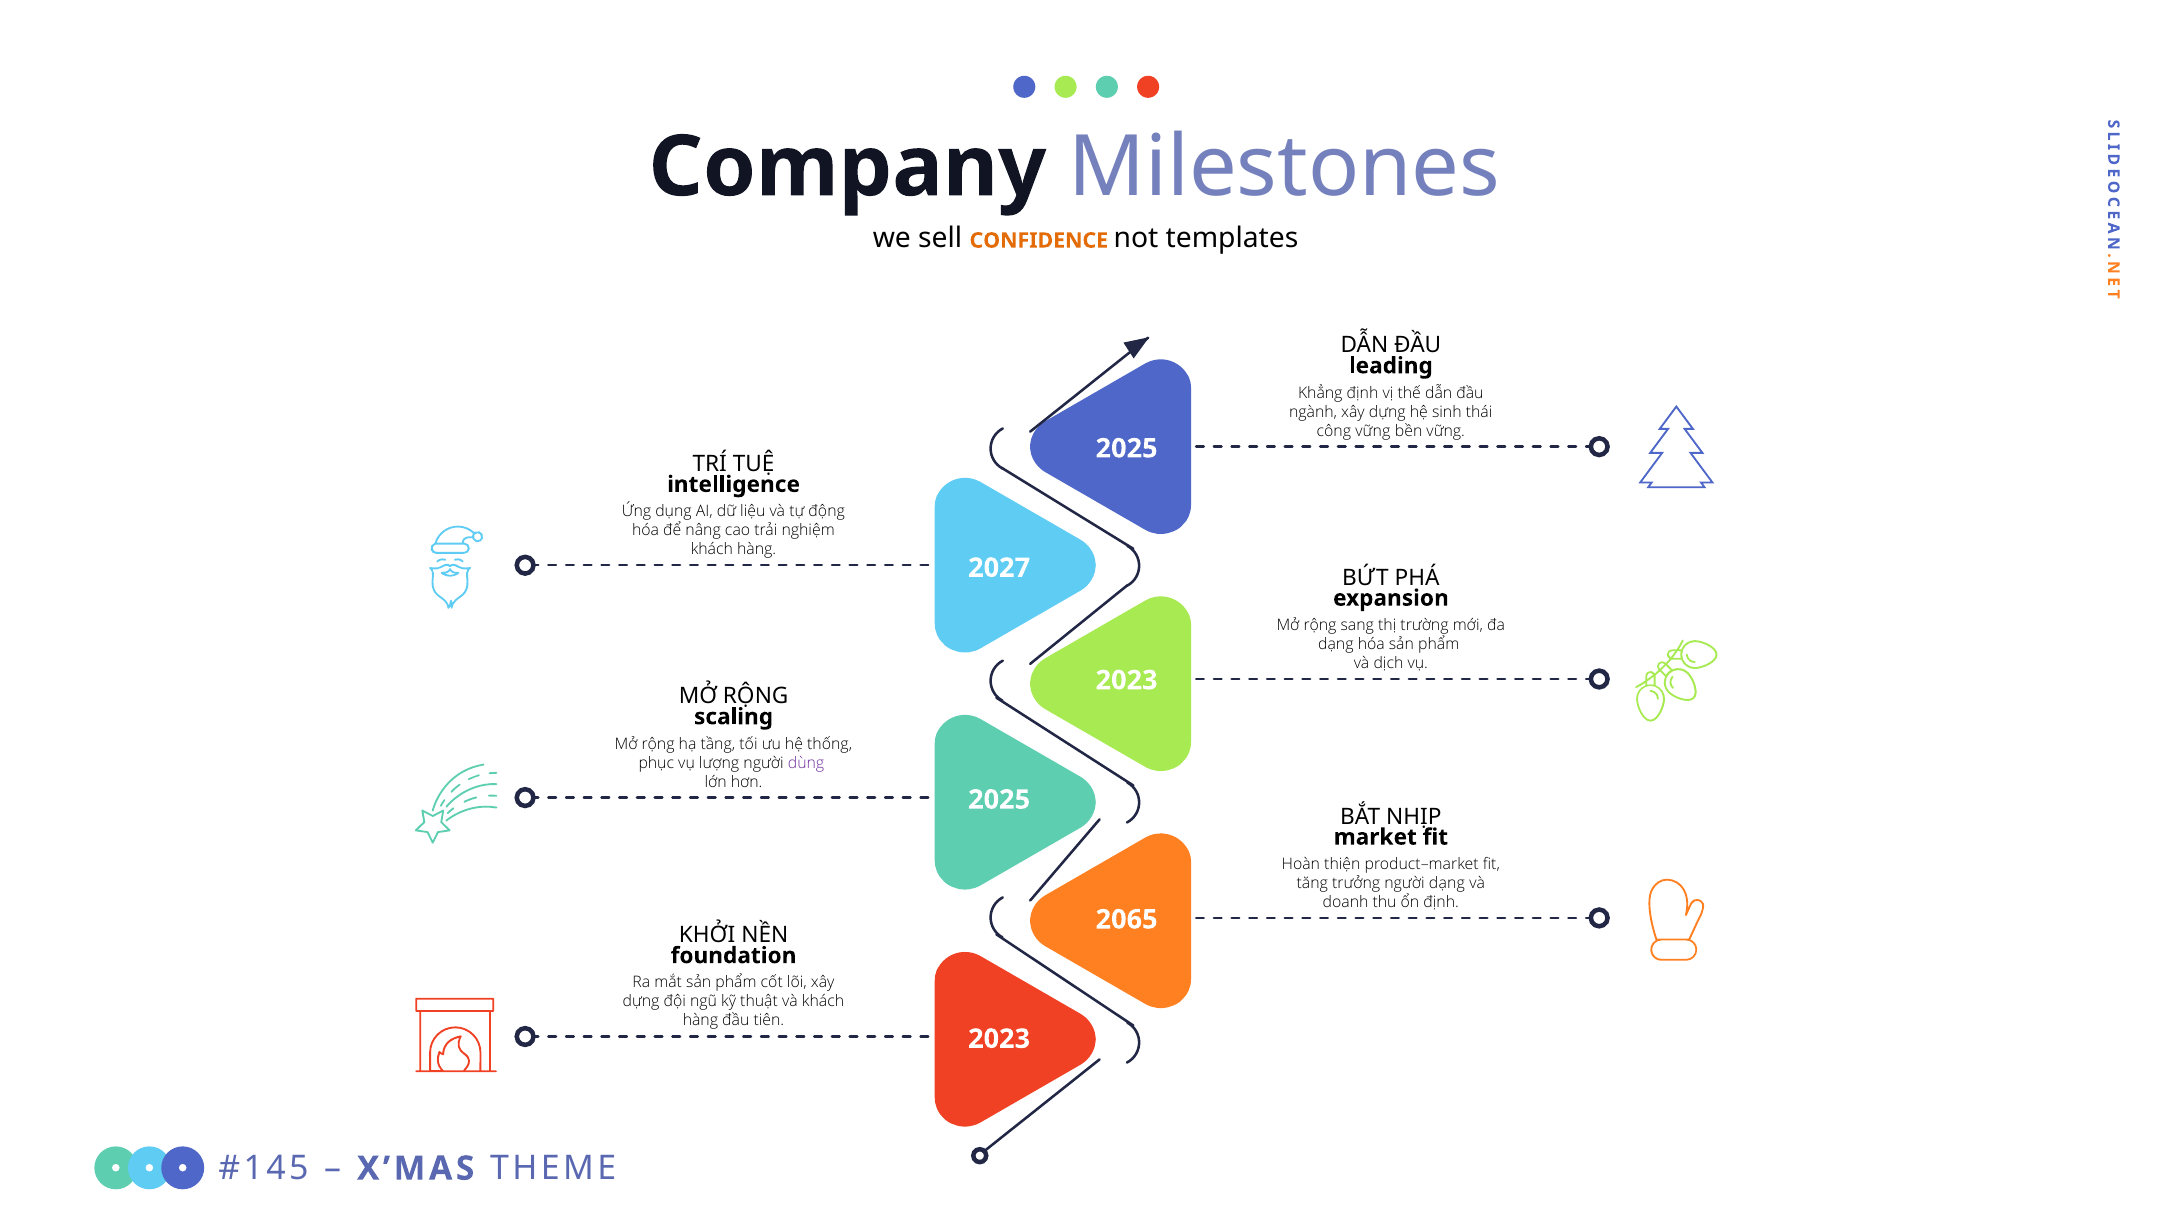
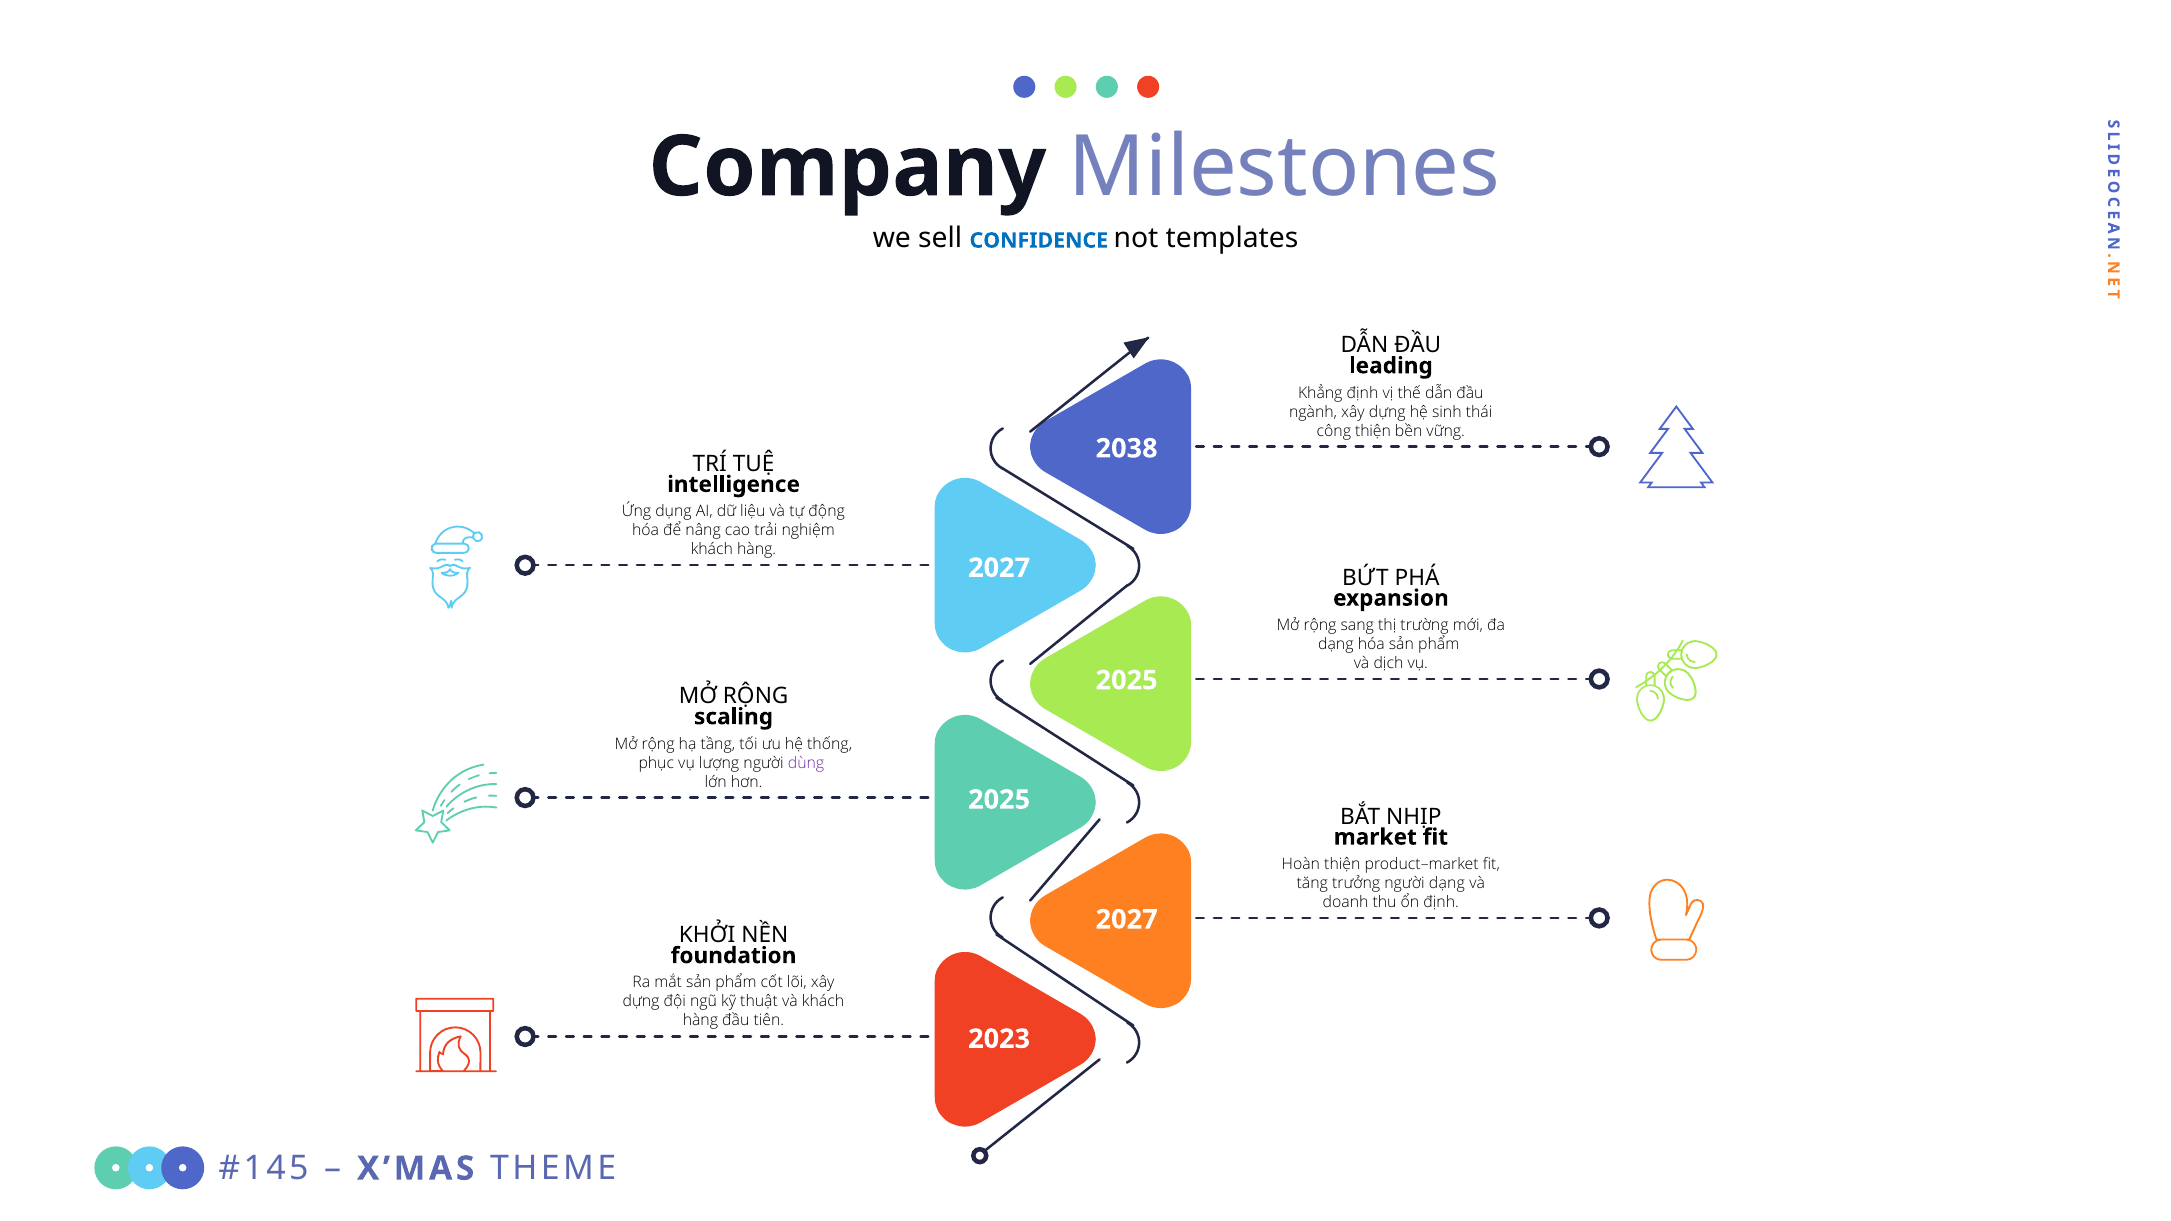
CONFIDENCE colour: orange -> blue (1039, 241)
công vững: vững -> thiện (1373, 431)
2025: 2025 -> 2038 (1127, 449)
2023: 2023 -> 2025 (1127, 680)
2065: 2065 -> 2027 (1127, 920)
